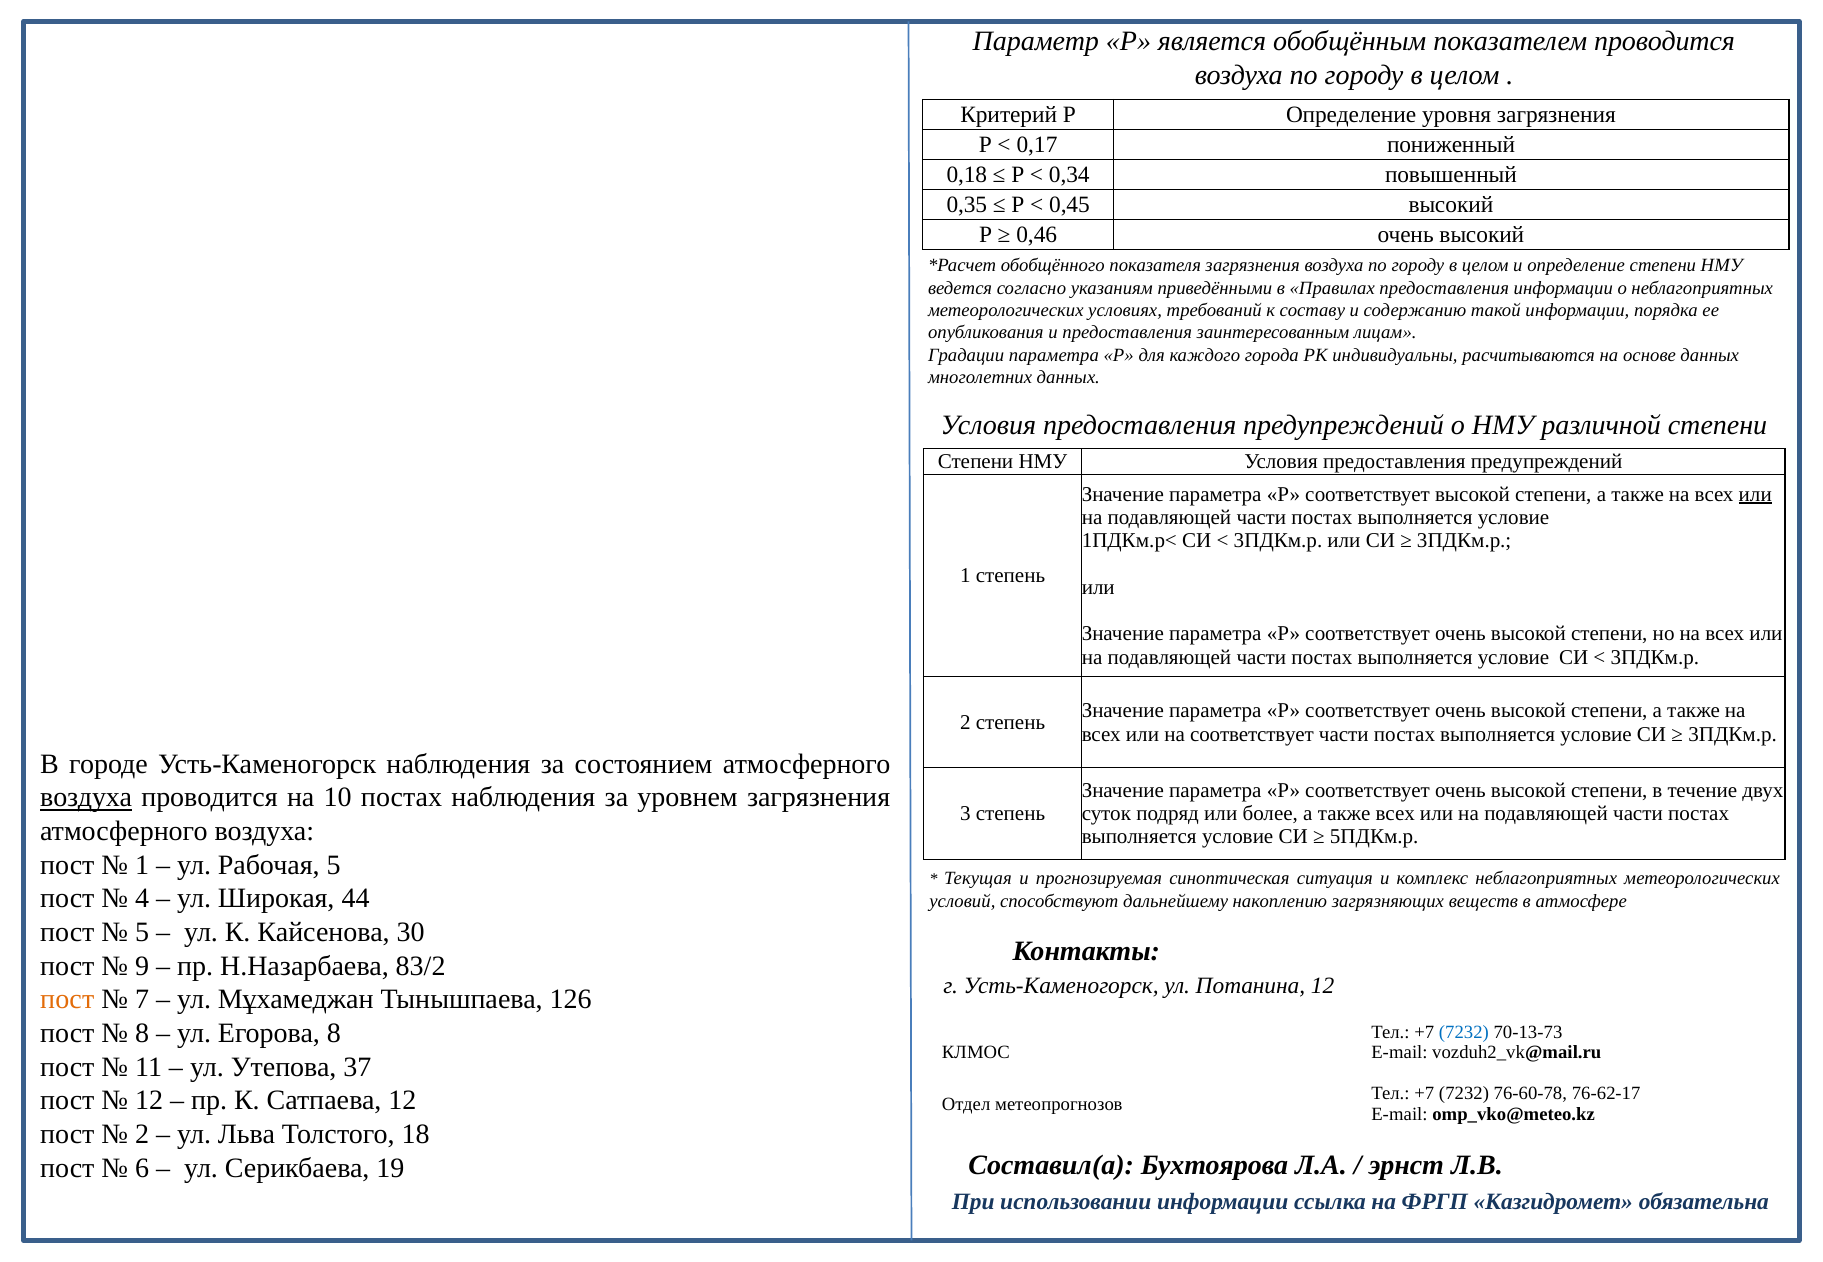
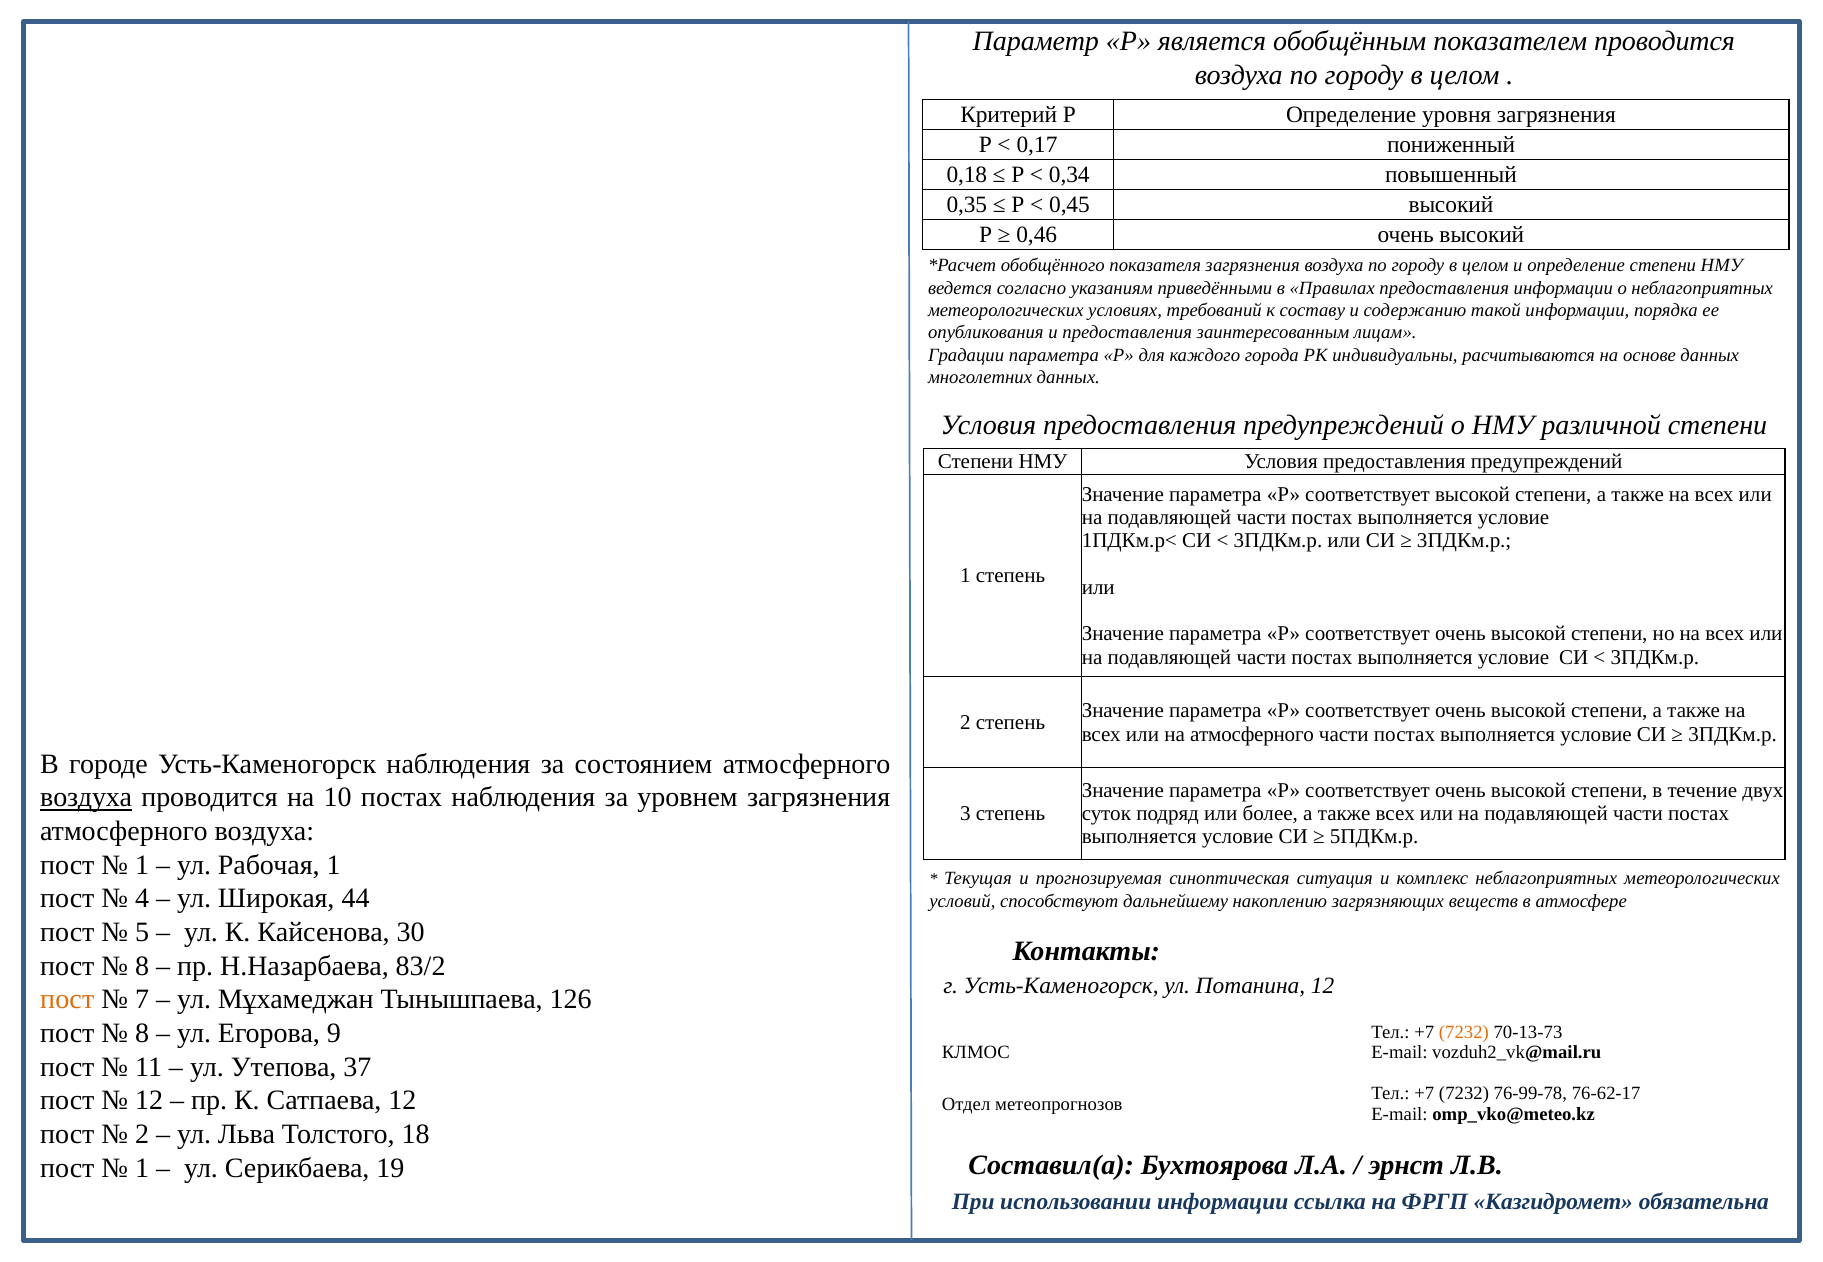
или underline: present -> none (1755, 494)
на соответствует: соответствует -> атмосферного (1252, 734)
Рабочая 5: 5 -> 1 (334, 865)
9: 9 -> 8 (142, 966)
Егорова 8: 8 -> 9 (334, 1033)
7232 colour: blue -> orange (1464, 1032)
76-60-78: 76-60-78 -> 76-99-78 (1530, 1094)
6: 6 -> 1 (142, 1168)
